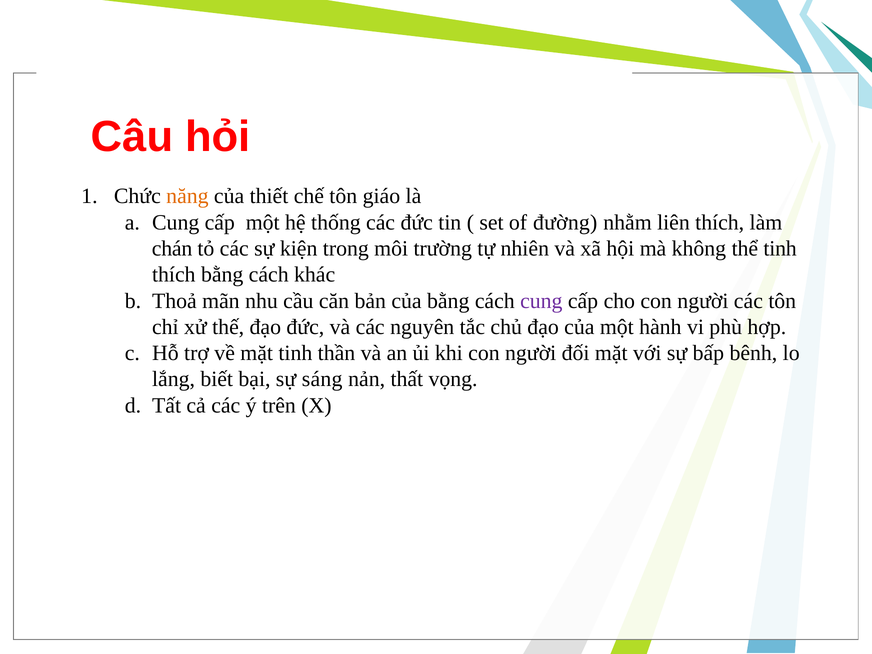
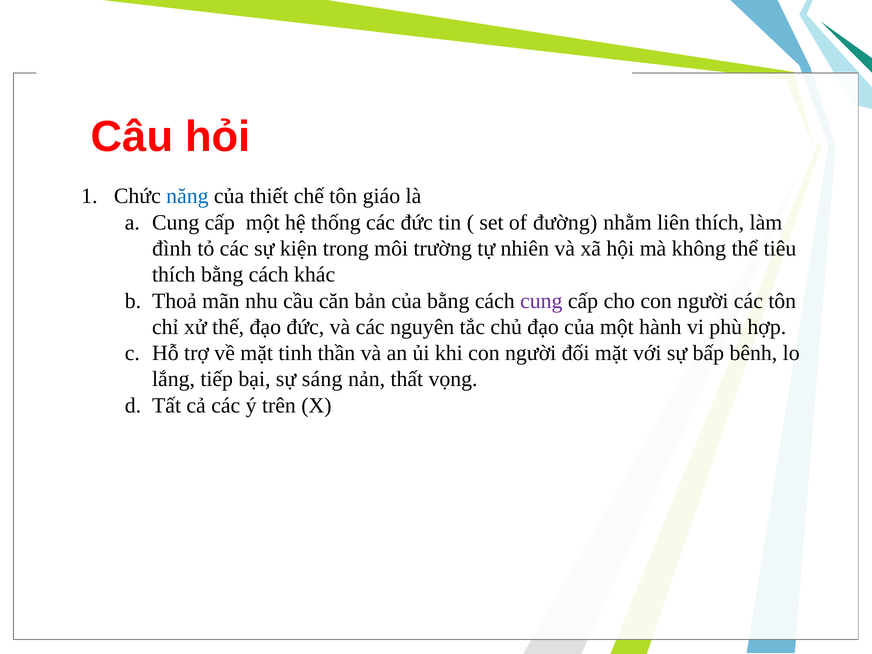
năng colour: orange -> blue (187, 196)
chán: chán -> đình (172, 249)
thể tinh: tinh -> tiêu (780, 249)
biết: biết -> tiếp (217, 379)
